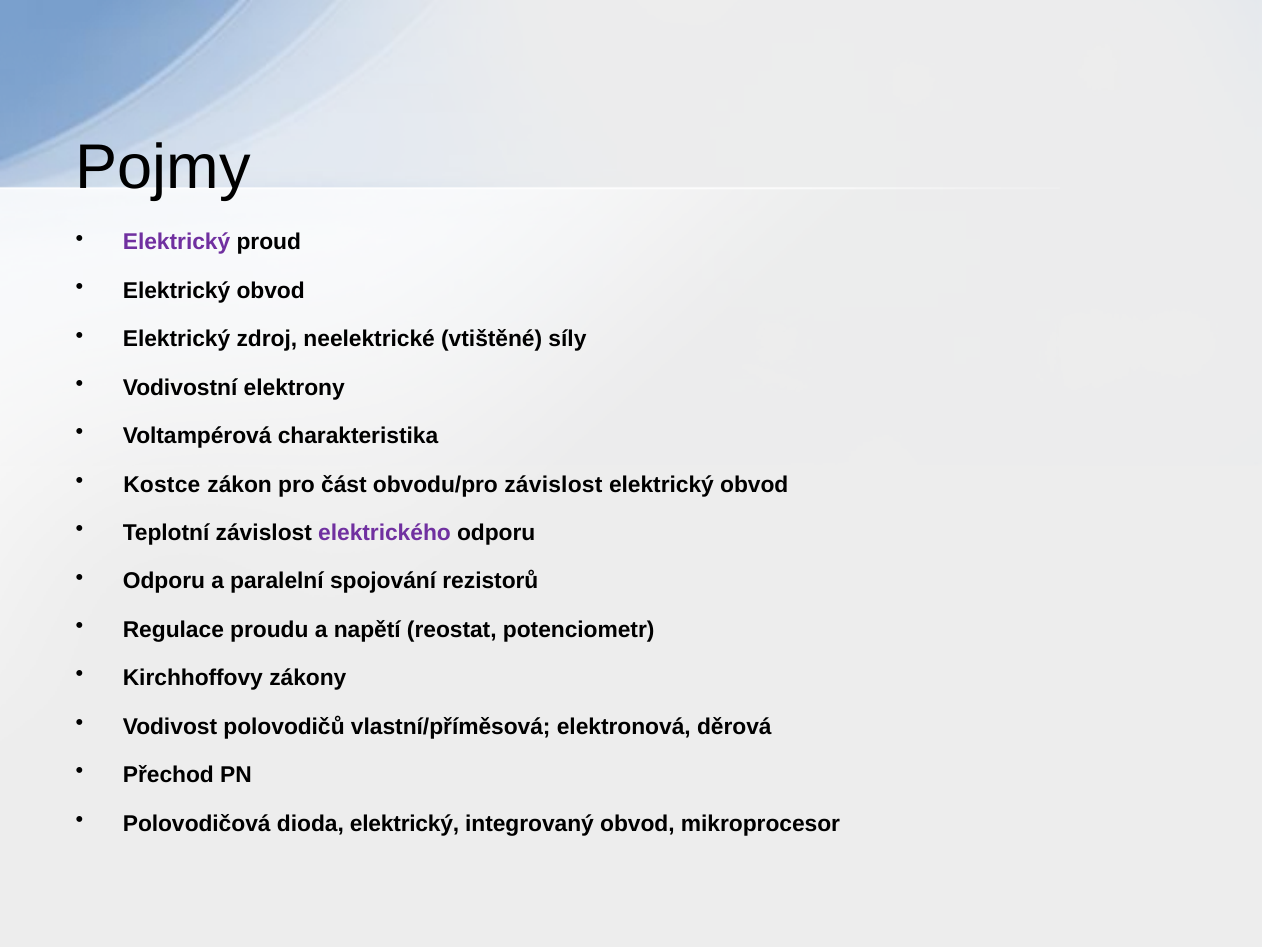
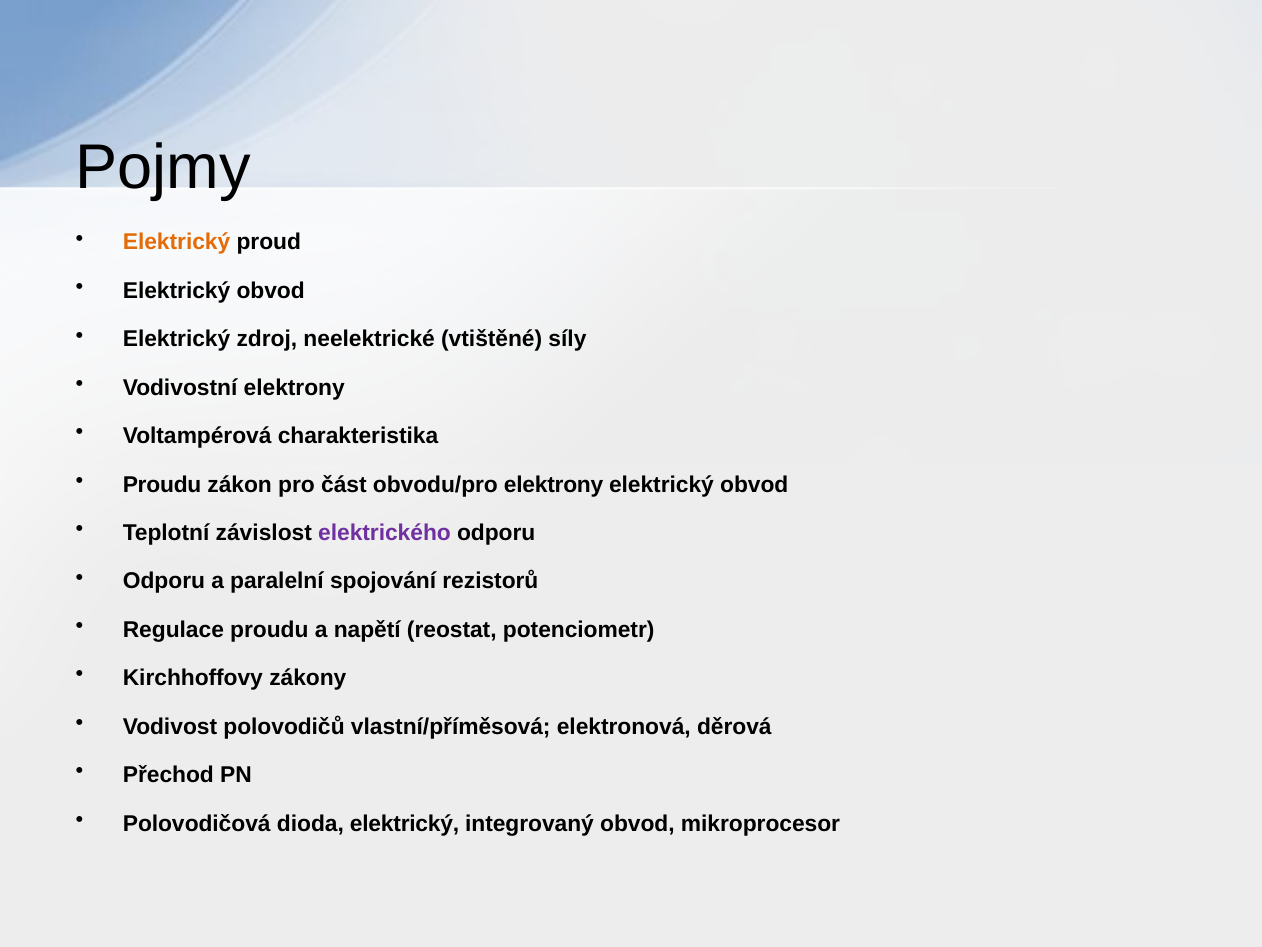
Elektrický colour: purple -> orange (177, 242)
Kostce: Kostce -> Proudu (162, 484)
obvodu/pro závislost: závislost -> elektrony (554, 484)
